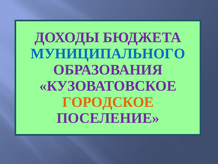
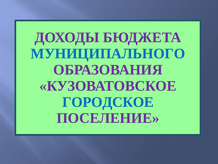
ГОРОДСКОЕ colour: orange -> blue (108, 102)
